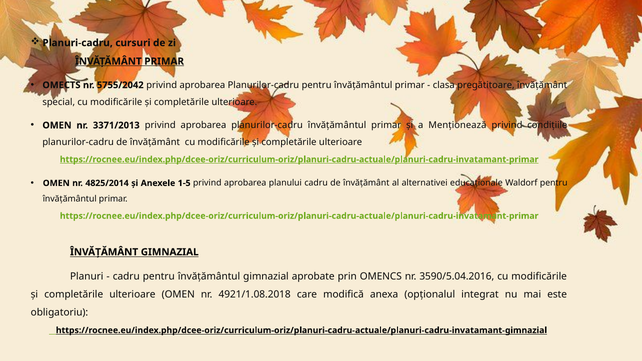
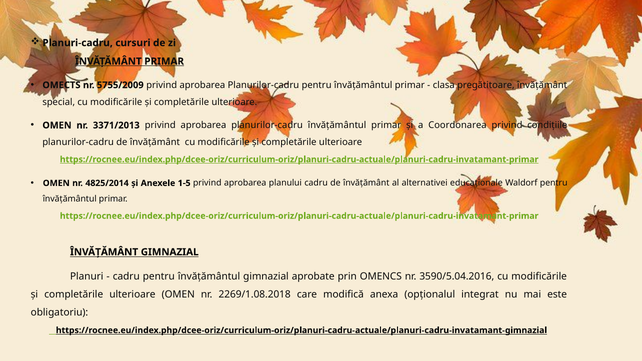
5755/2042: 5755/2042 -> 5755/2009 (120, 85)
Menționează: Menționează -> Coordonarea (457, 125)
4921/1.08.2018: 4921/1.08.2018 -> 2269/1.08.2018 (255, 295)
